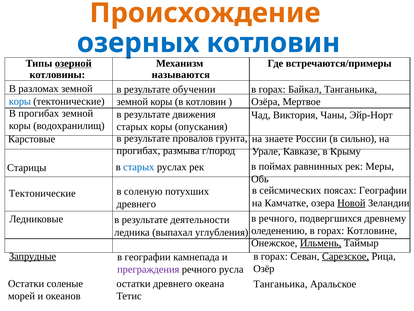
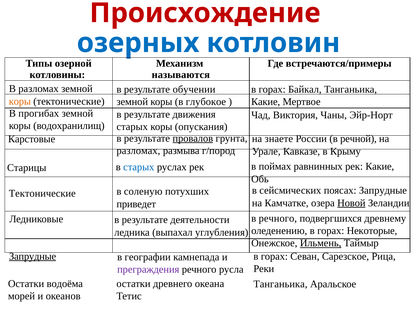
Происхождение colour: orange -> red (205, 13)
озерной underline: present -> none (73, 63)
коры colour: blue -> orange (20, 101)
в котловин: котловин -> глубокое (206, 102)
Озёра: Озёра -> Какие (266, 102)
провалов underline: none -> present (193, 138)
сильно: сильно -> речной (358, 139)
прогибах: прогибах -> разломах (138, 151)
рек Меры: Меры -> Какие (380, 166)
поясах Географии: Географии -> Запрудные (383, 190)
древнего: древнего -> приведет (136, 204)
Котловине: Котловине -> Некоторые (372, 230)
Сарезское underline: present -> none (346, 256)
Озёр: Озёр -> Реки (264, 268)
соленые: соленые -> водоёма (65, 283)
